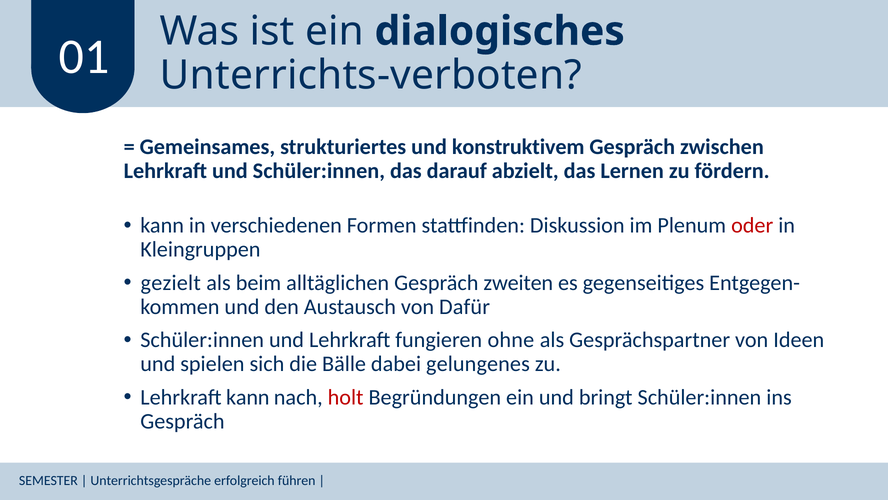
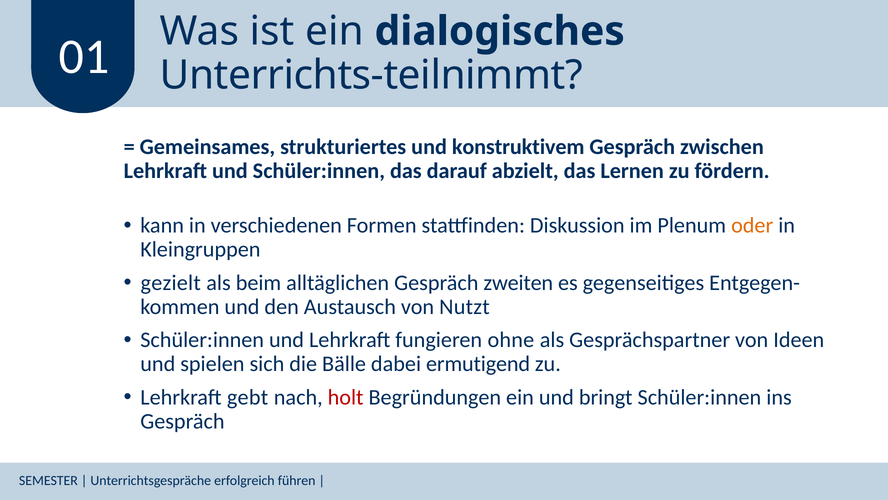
Unterrichts-verboten: Unterrichts-verboten -> Unterrichts-teilnimmt (371, 75)
oder colour: red -> orange (752, 225)
Dafür: Dafür -> Nutzt (464, 307)
gelungenes: gelungenes -> ermutigend (478, 364)
Lehrkraft kann: kann -> gebt (248, 397)
